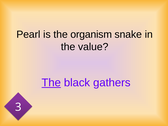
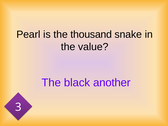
organism: organism -> thousand (91, 34)
The underline: present -> none (51, 83)
gathers: gathers -> another (112, 83)
